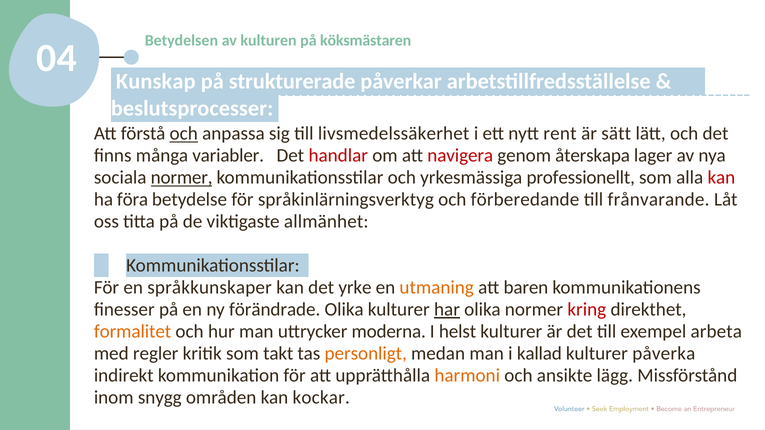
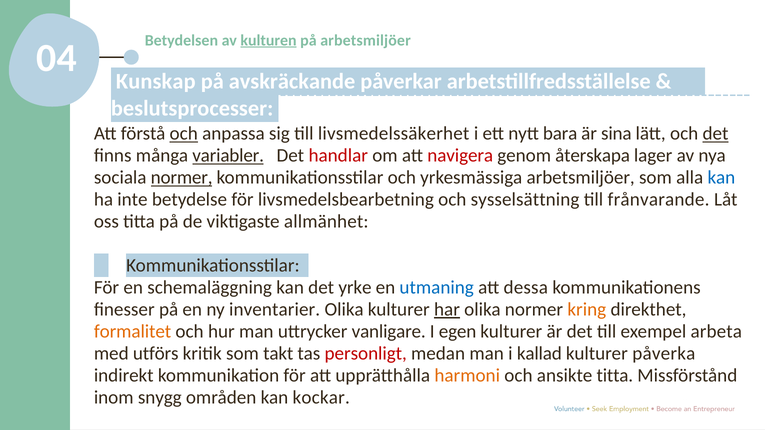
kulturen underline: none -> present (269, 40)
på köksmästaren: köksmästaren -> arbetsmiljöer (366, 40)
strukturerade: strukturerade -> avskräckande (292, 82)
rent: rent -> bara (560, 134)
sätt: sätt -> sina (616, 134)
det underline: none -> present (716, 134)
variabler underline: none -> present (228, 156)
yrkesmässiga professionellt: professionellt -> arbetsmiljöer (581, 178)
kan colour: red -> blue (721, 178)
föra: föra -> inte (132, 200)
språkinlärningsverktyg: språkinlärningsverktyg -> livsmedelsbearbetning (346, 200)
förberedande: förberedande -> sysselsättning (525, 200)
språkkunskaper: språkkunskaper -> schemaläggning (210, 288)
utmaning colour: orange -> blue (437, 288)
baren: baren -> dessa (526, 288)
förändrade: förändrade -> inventarier (275, 310)
kring colour: red -> orange (587, 310)
moderna: moderna -> vanligare (389, 332)
helst: helst -> egen (458, 332)
regler: regler -> utförs (156, 354)
personligt colour: orange -> red (366, 354)
ansikte lägg: lägg -> titta (615, 376)
